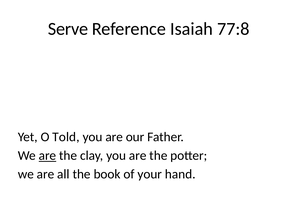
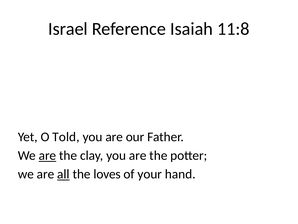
Serve: Serve -> Israel (68, 29)
77:8: 77:8 -> 11:8 (233, 29)
all underline: none -> present (63, 174)
book: book -> loves (107, 174)
